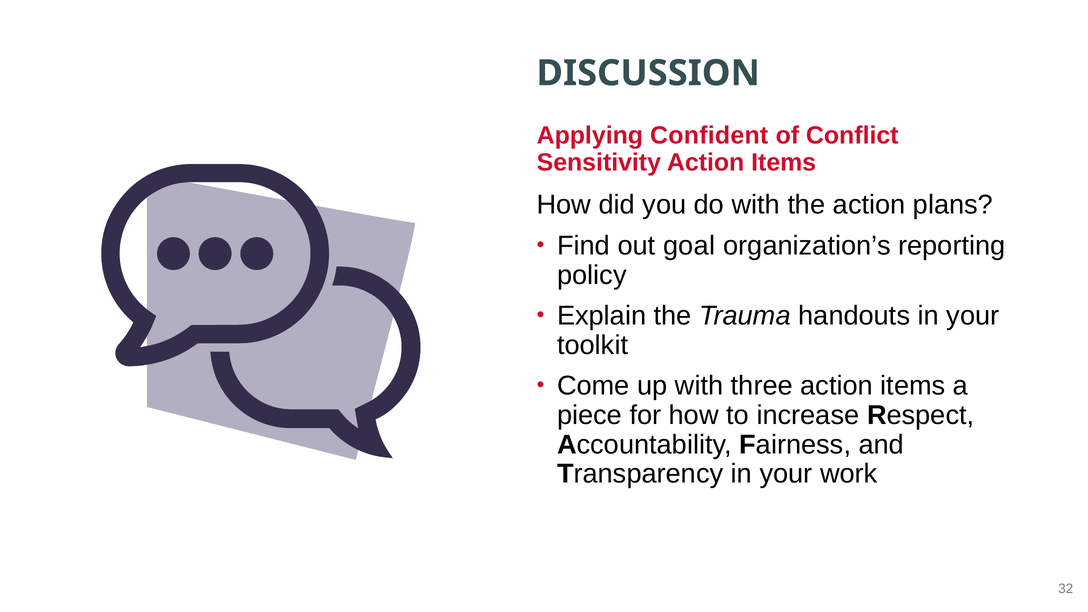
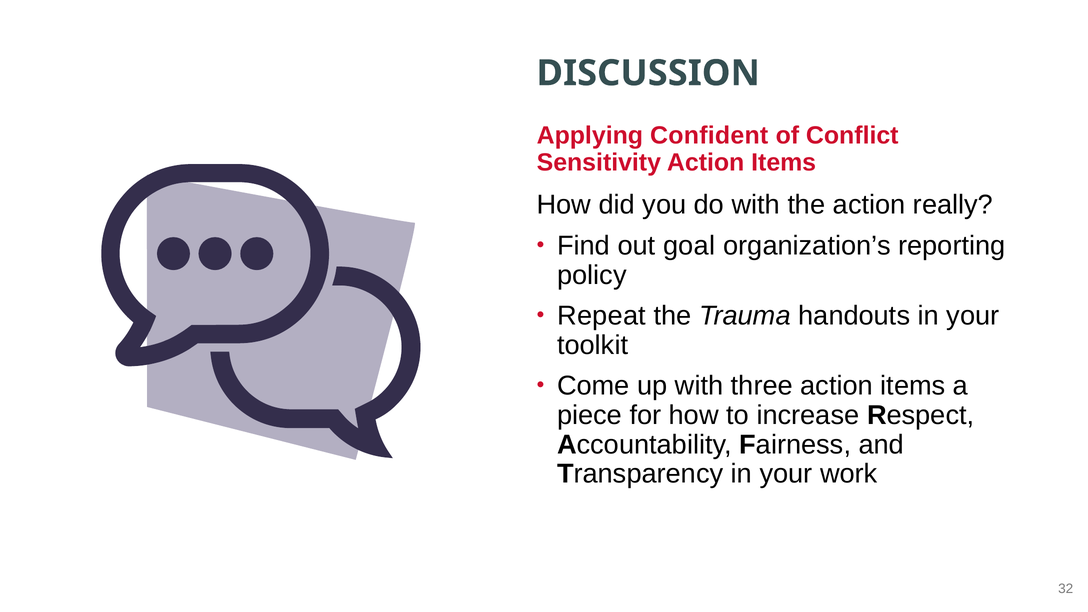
plans: plans -> really (953, 205)
Explain: Explain -> Repeat (602, 316)
